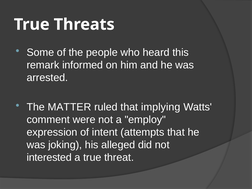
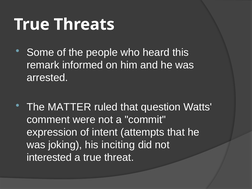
implying: implying -> question (161, 107)
employ: employ -> commit (145, 120)
alleged: alleged -> inciting (118, 145)
